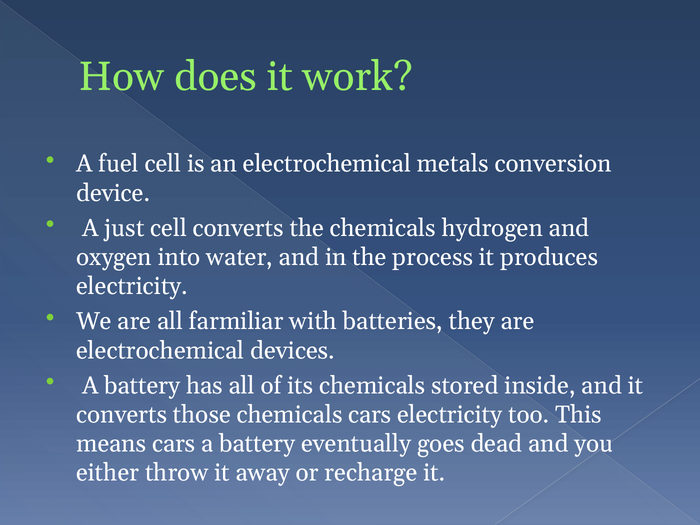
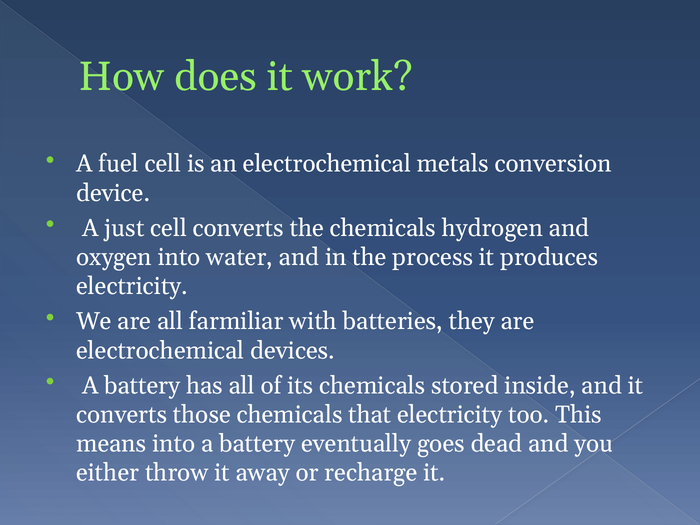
chemicals cars: cars -> that (370, 415)
means cars: cars -> into (174, 444)
